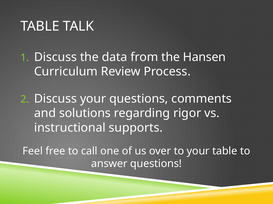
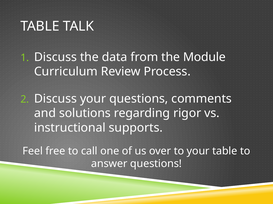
Hansen: Hansen -> Module (204, 57)
